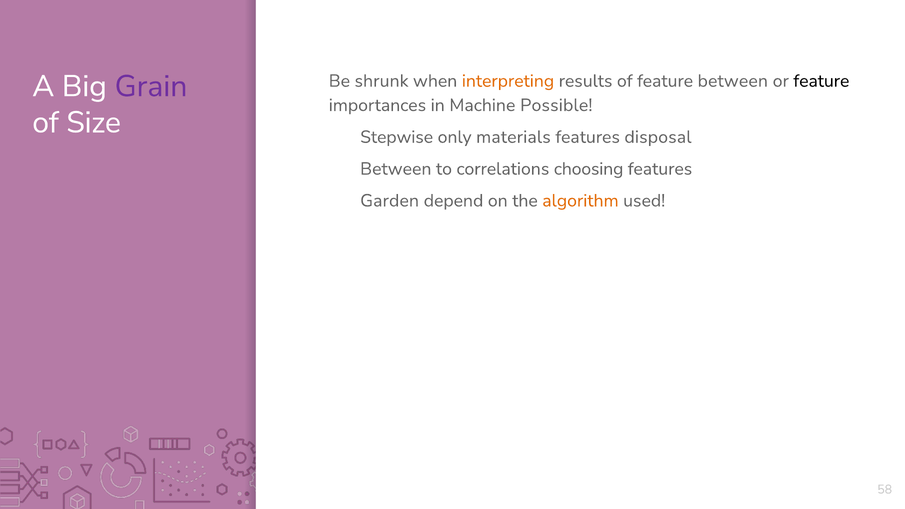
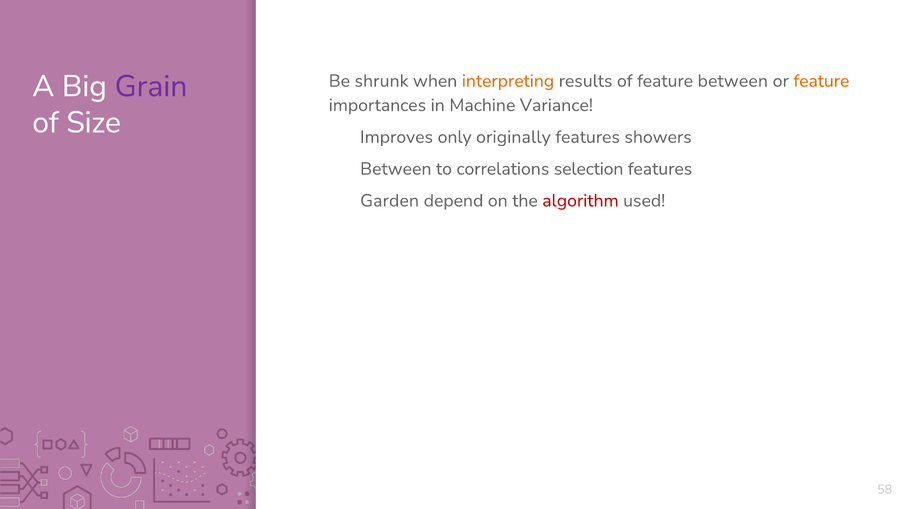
feature colour: black -> orange (821, 81)
Possible: Possible -> Variance (556, 105)
Stepwise: Stepwise -> Improves (397, 137)
materials: materials -> originally (513, 137)
disposal: disposal -> showers (658, 137)
choosing: choosing -> selection (589, 169)
algorithm colour: orange -> red (580, 201)
